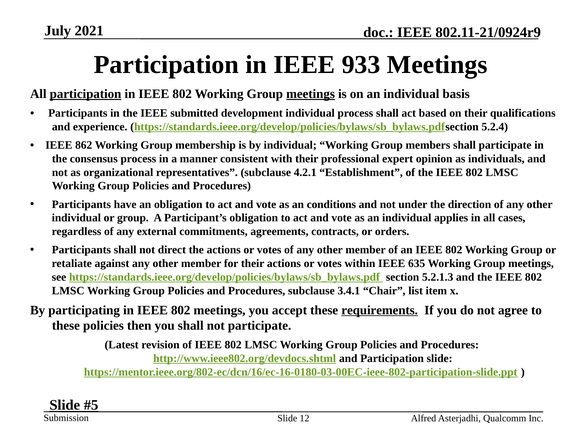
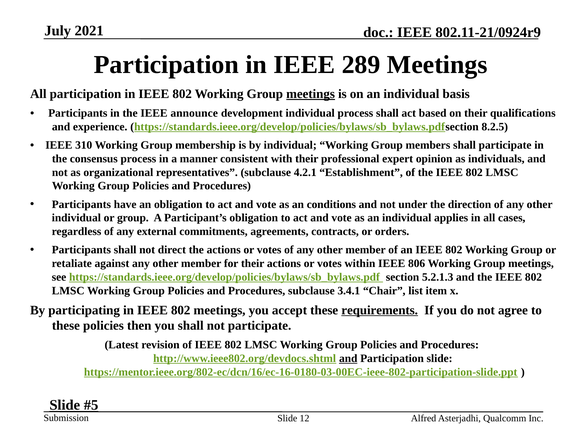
933: 933 -> 289 (361, 65)
participation underline: present -> none (86, 94)
submitted: submitted -> announce (194, 113)
5.2.4: 5.2.4 -> 8.2.5 (495, 127)
862: 862 -> 310 (84, 145)
635: 635 -> 806 (417, 264)
and underline: none -> present (348, 359)
